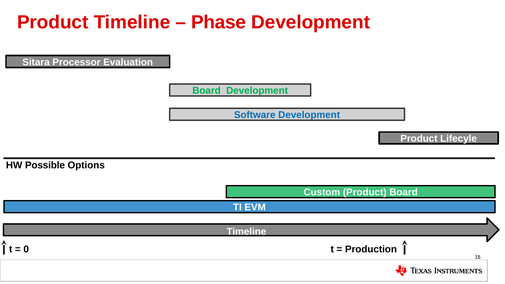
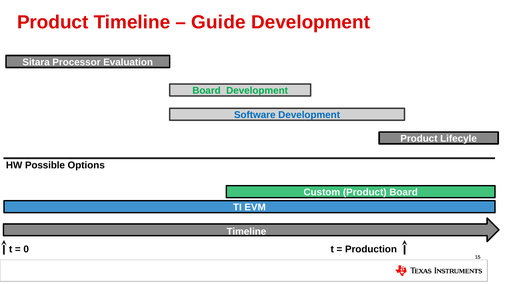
Phase: Phase -> Guide (218, 22)
